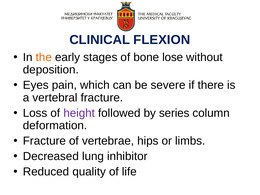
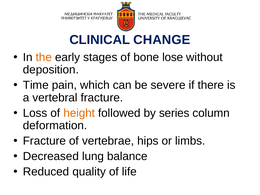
FLEXION: FLEXION -> CHANGE (162, 40)
Eyes: Eyes -> Time (36, 85)
height colour: purple -> orange (79, 113)
inhibitor: inhibitor -> balance (127, 156)
